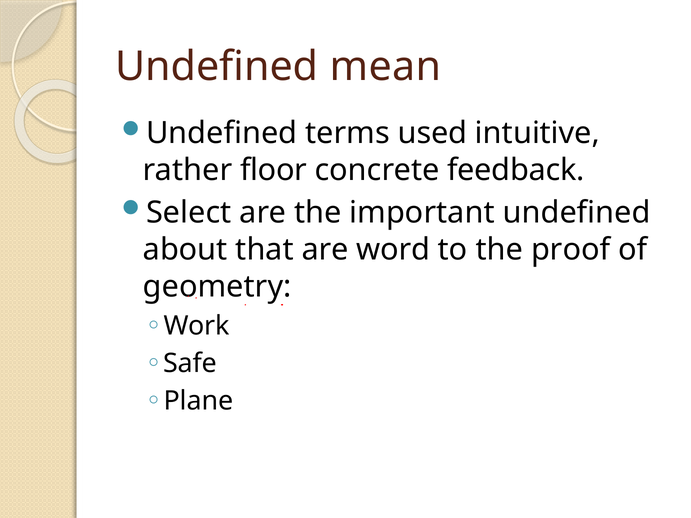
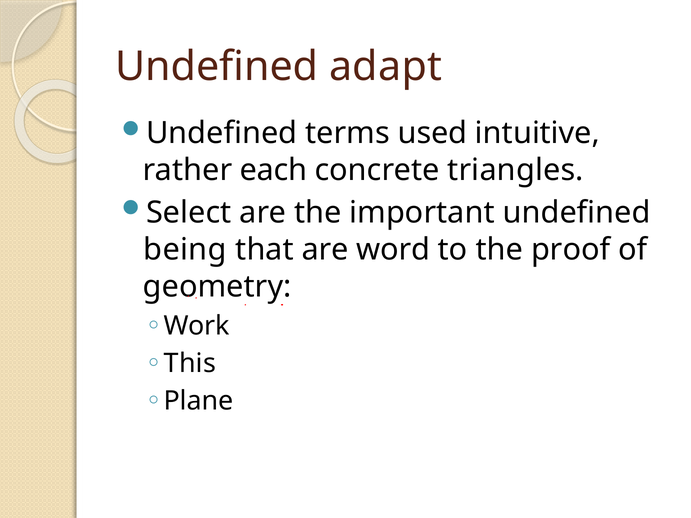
mean: mean -> adapt (386, 67)
floor: floor -> each (274, 170)
feedback: feedback -> triangles (516, 170)
about: about -> being (185, 250)
Safe: Safe -> This (190, 364)
